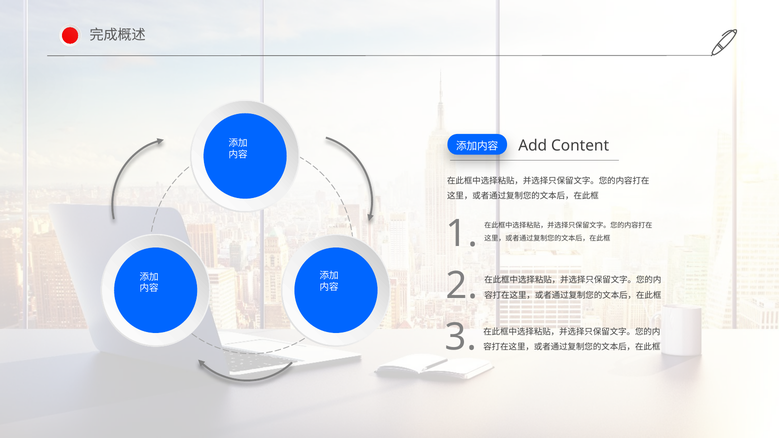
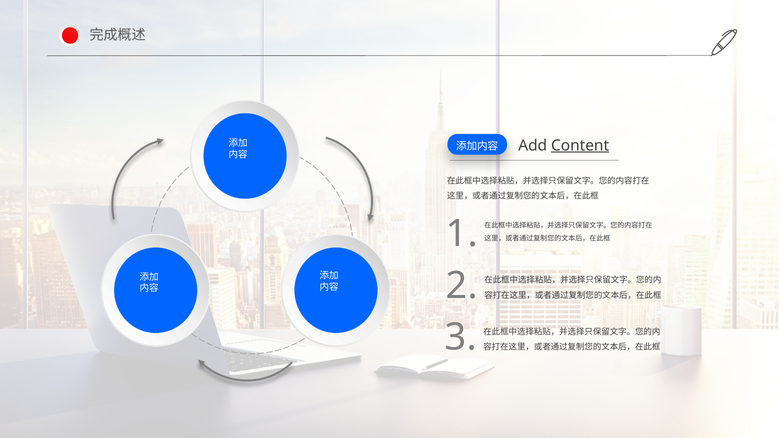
Content underline: none -> present (580, 146)
